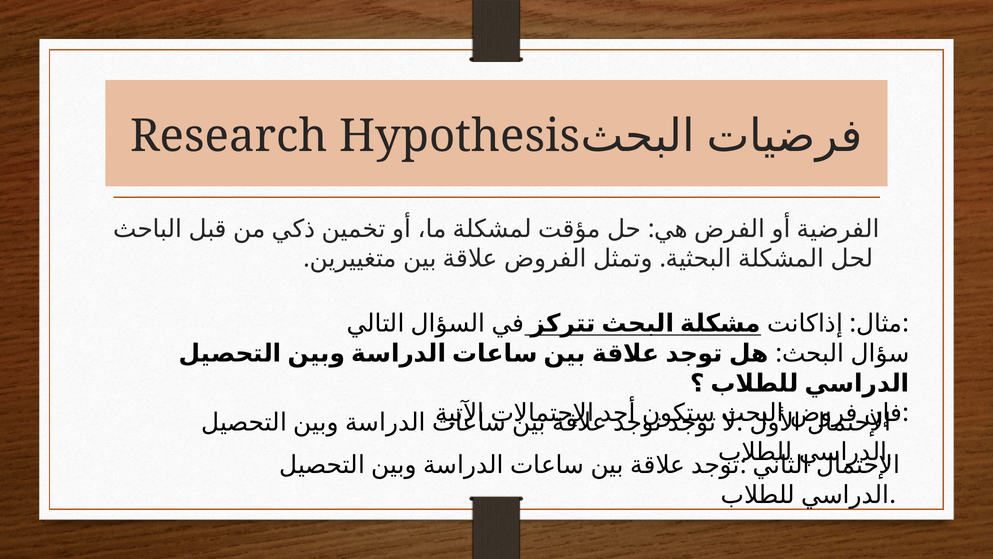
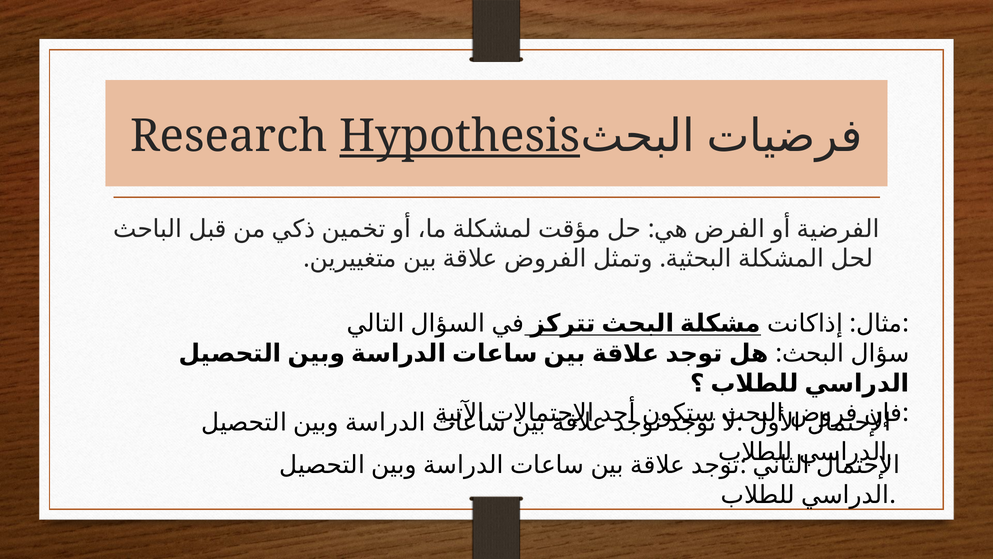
Hypothesis underline: none -> present (460, 136)
